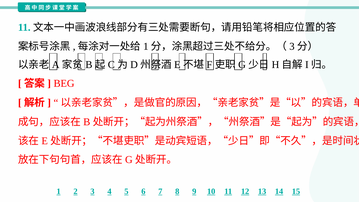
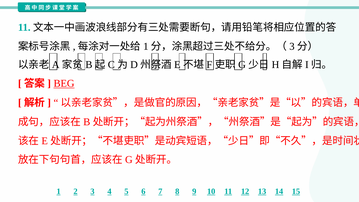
BEG underline: none -> present (64, 84)
